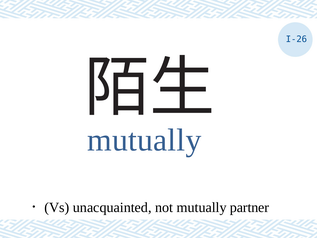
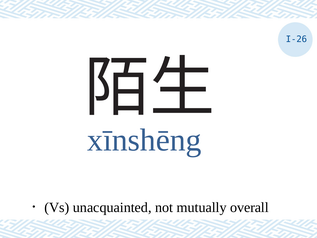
mutually: mutually -> xīnshēng (144, 140)
partner: partner -> overall (249, 207)
